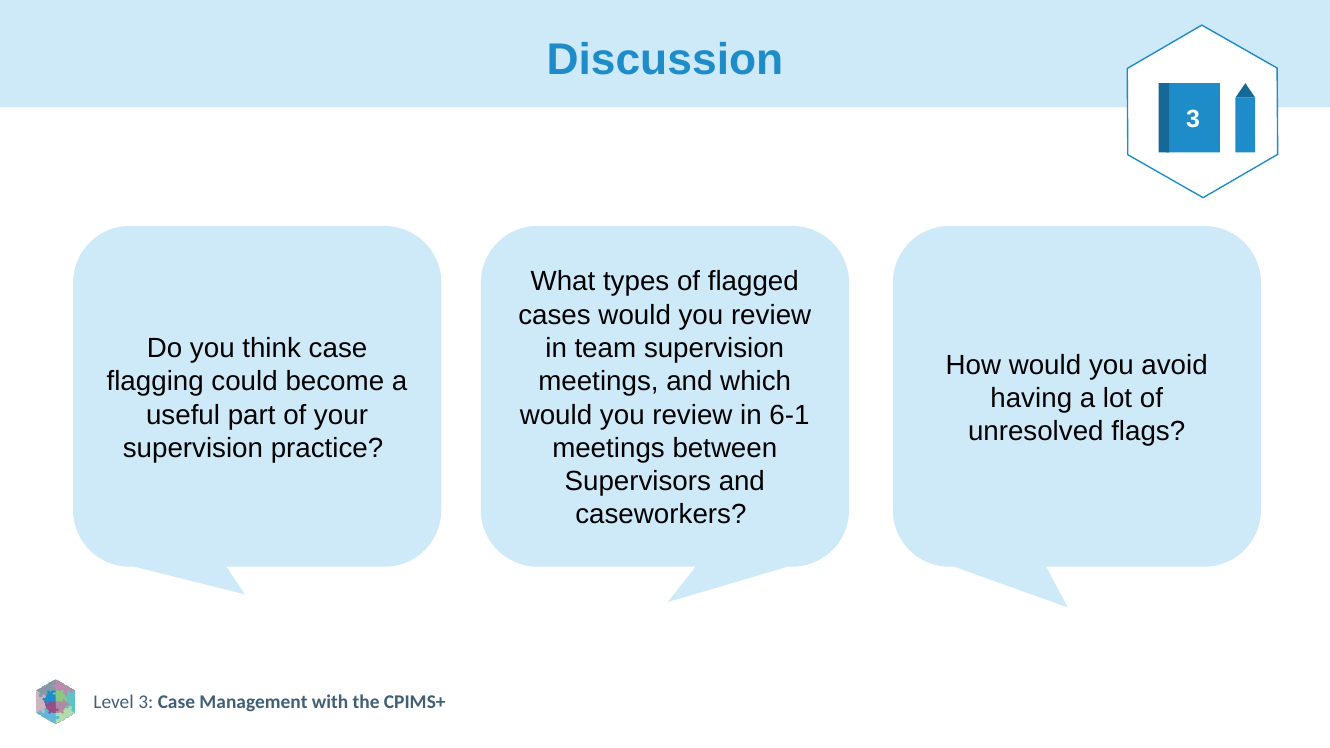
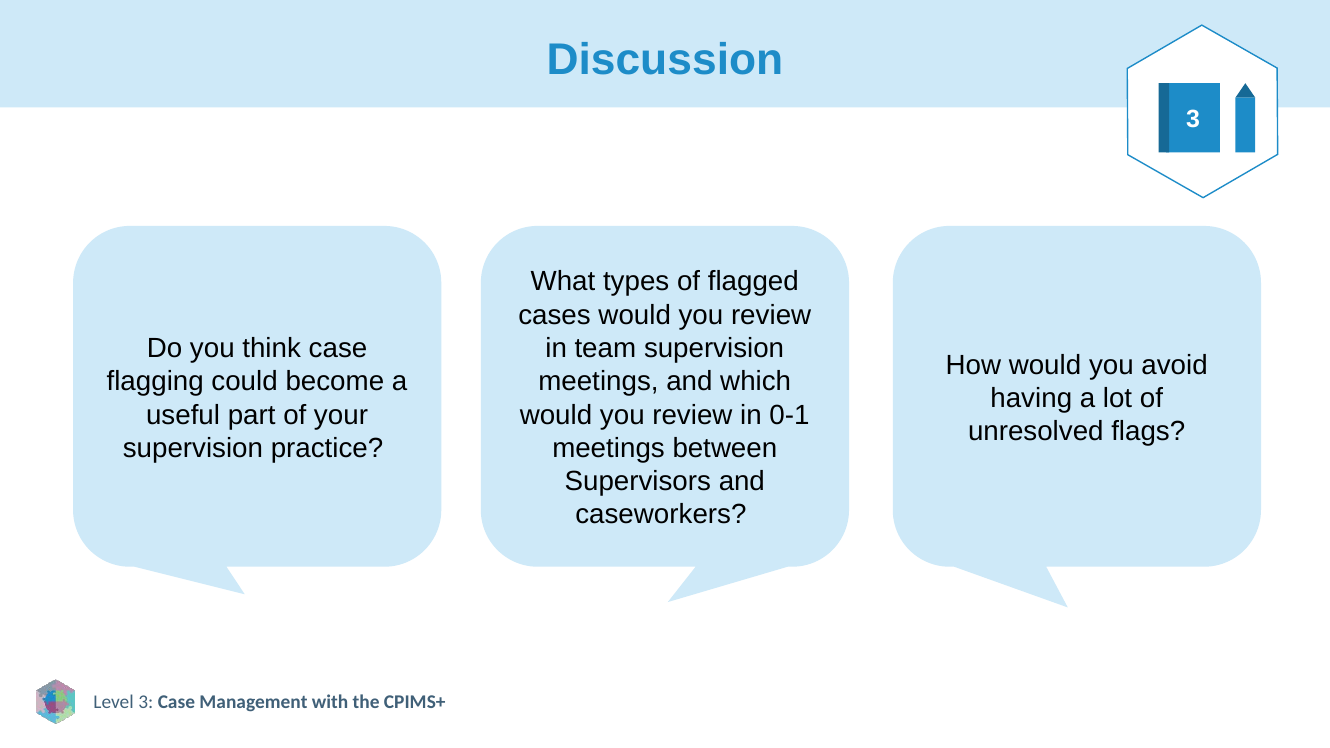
6-1: 6-1 -> 0-1 (790, 415)
